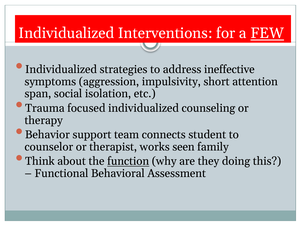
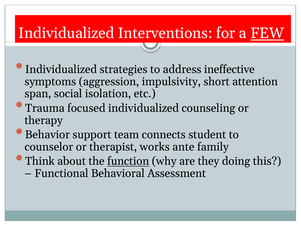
seen: seen -> ante (183, 147)
